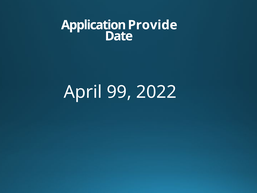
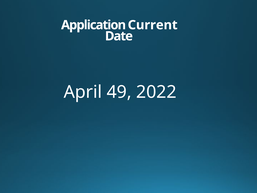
Provide: Provide -> Current (153, 25)
99: 99 -> 49 (119, 92)
